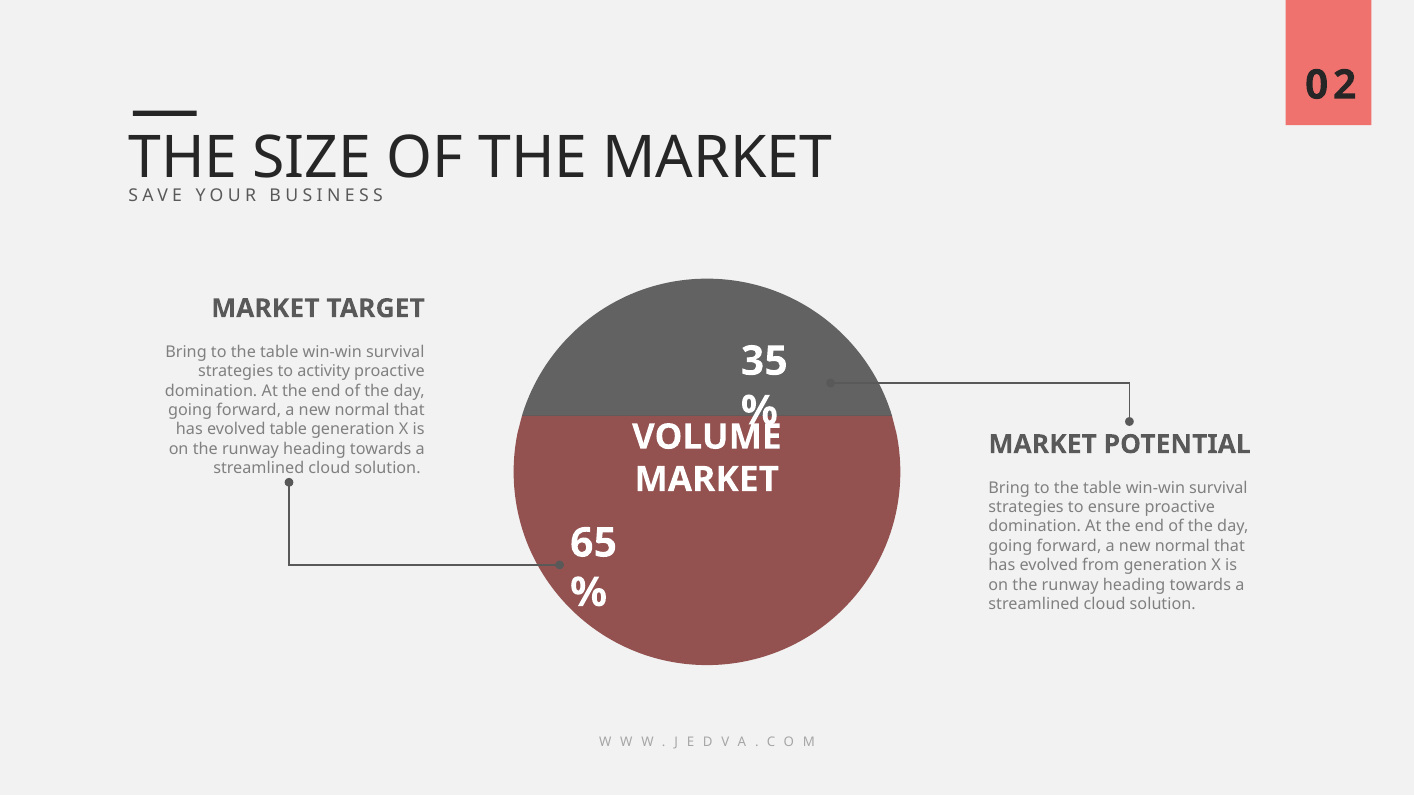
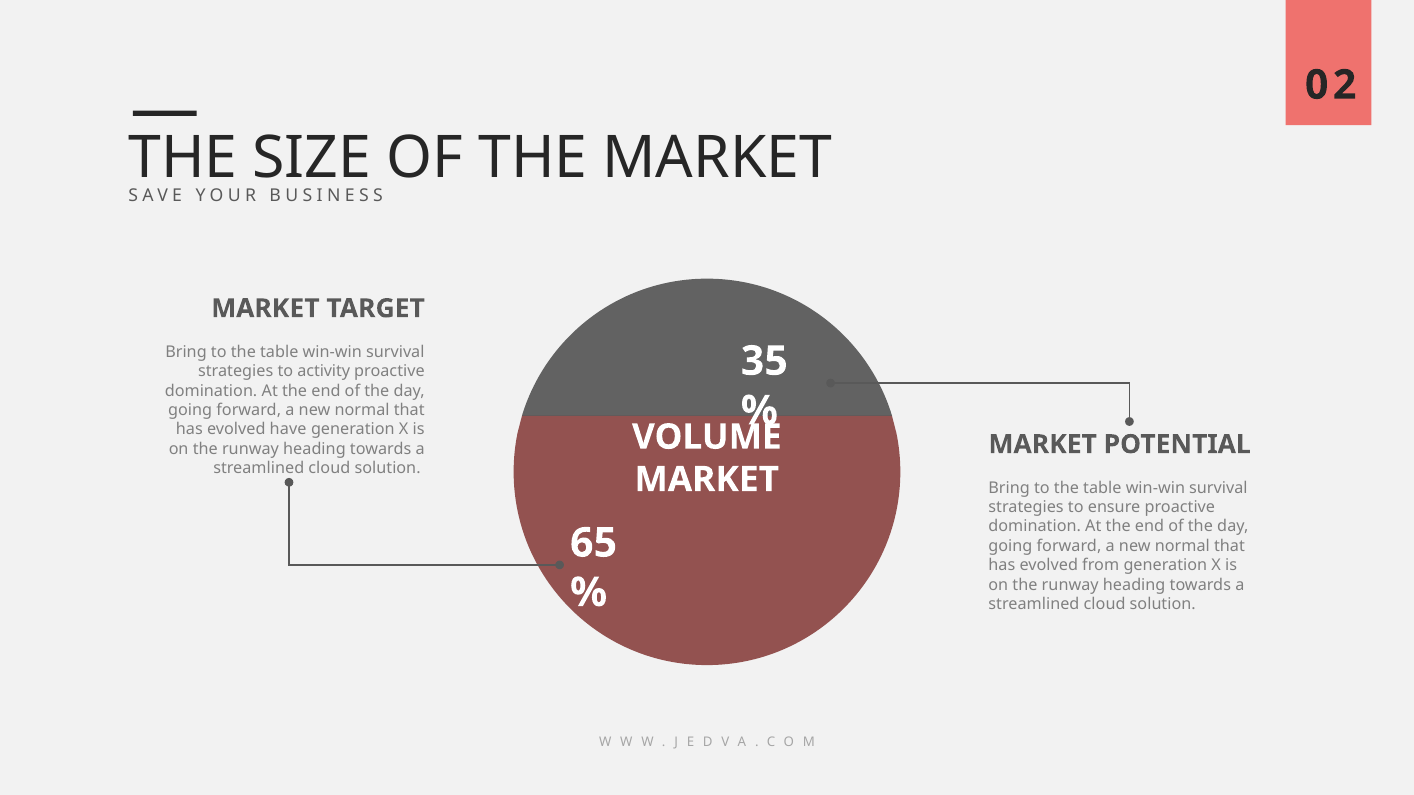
evolved table: table -> have (288, 430)
